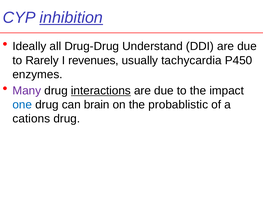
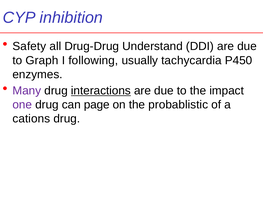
inhibition underline: present -> none (71, 18)
Ideally: Ideally -> Safety (29, 46)
Rarely: Rarely -> Graph (42, 60)
revenues: revenues -> following (93, 60)
one colour: blue -> purple (22, 105)
brain: brain -> page (97, 105)
